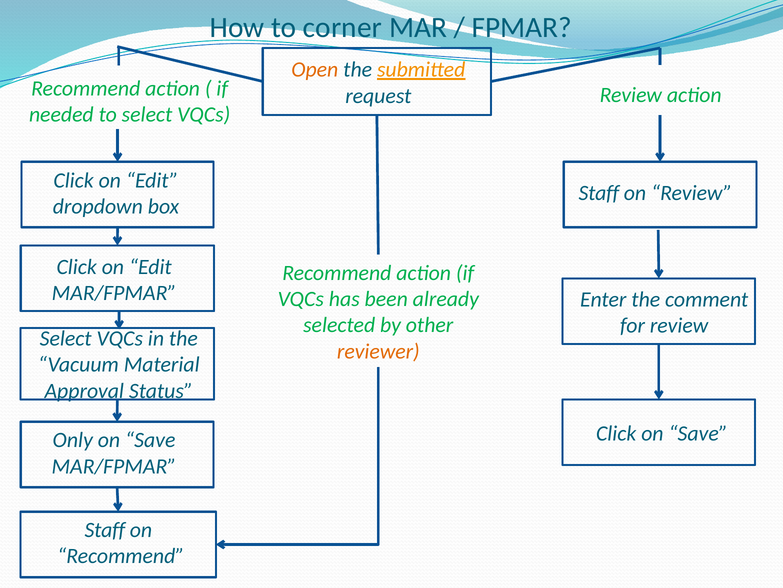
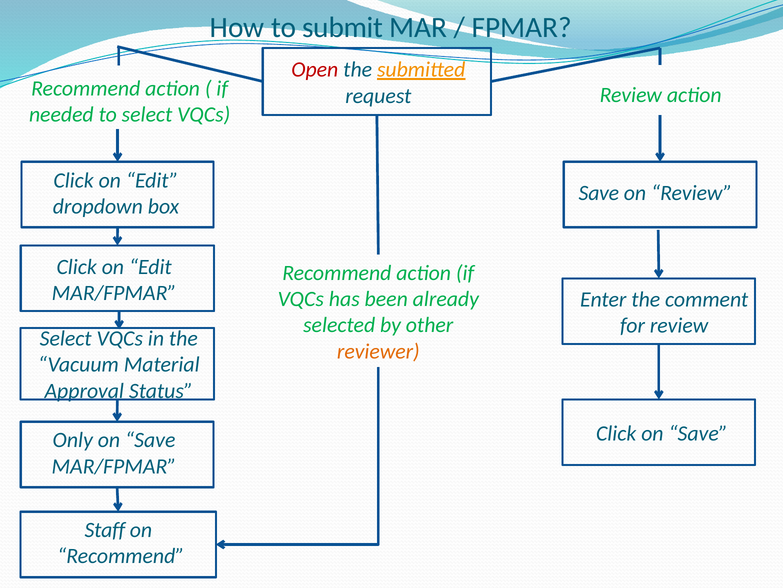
corner: corner -> submit (343, 27)
Open colour: orange -> red (315, 70)
Staff: Staff -> Save (599, 193)
